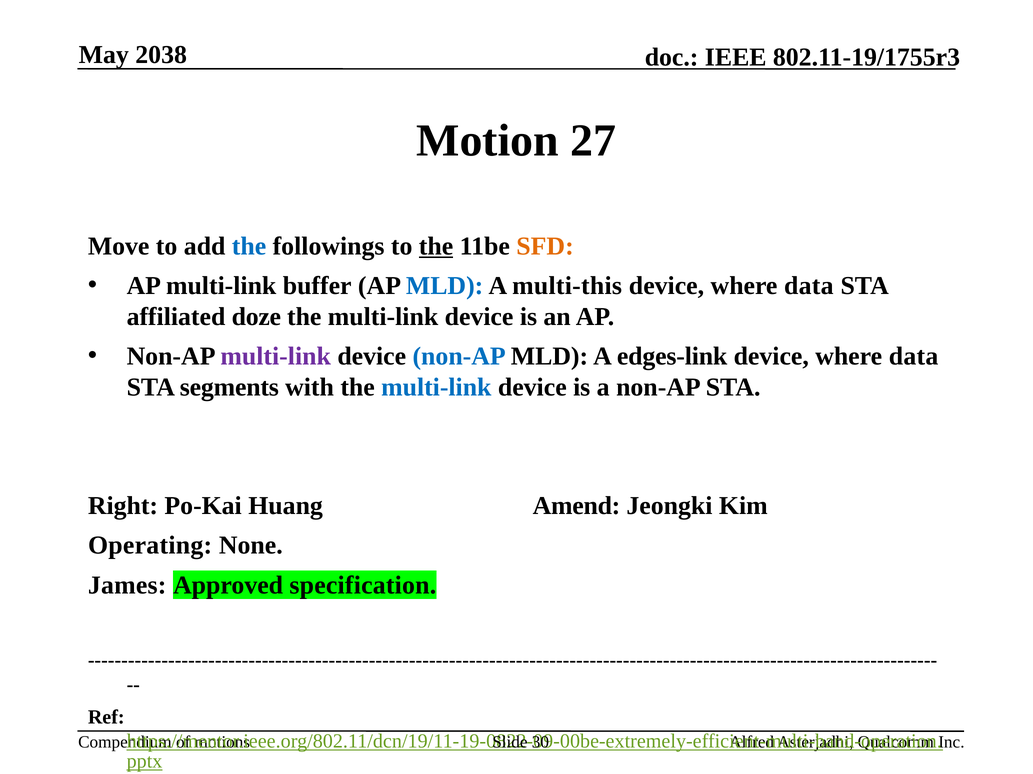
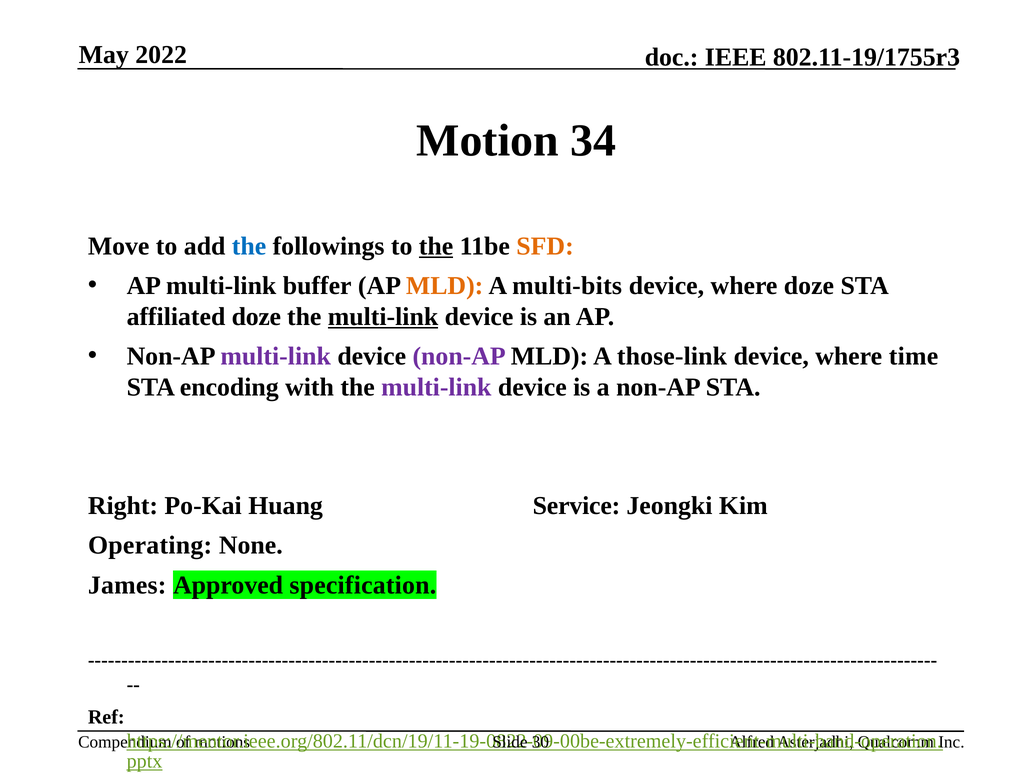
2038: 2038 -> 2022 (161, 55)
27: 27 -> 34 (593, 141)
MLD colour: blue -> orange (445, 286)
multi-this: multi-this -> multi-bits (567, 286)
data: data -> doze (809, 286)
multi-link underline: none -> present (383, 317)
non-AP colour: blue -> purple (459, 357)
edges-link: edges-link -> those-link (672, 357)
data: data -> time (914, 357)
segments: segments -> encoding (229, 388)
multi-link colour: blue -> purple (436, 388)
Amend: Amend -> Service (576, 506)
